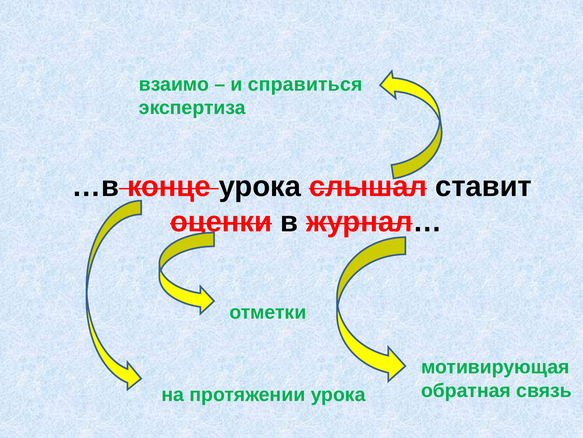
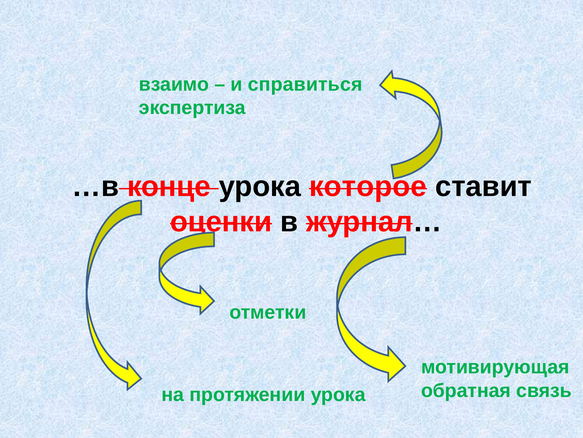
слышал: слышал -> которое (368, 186)
